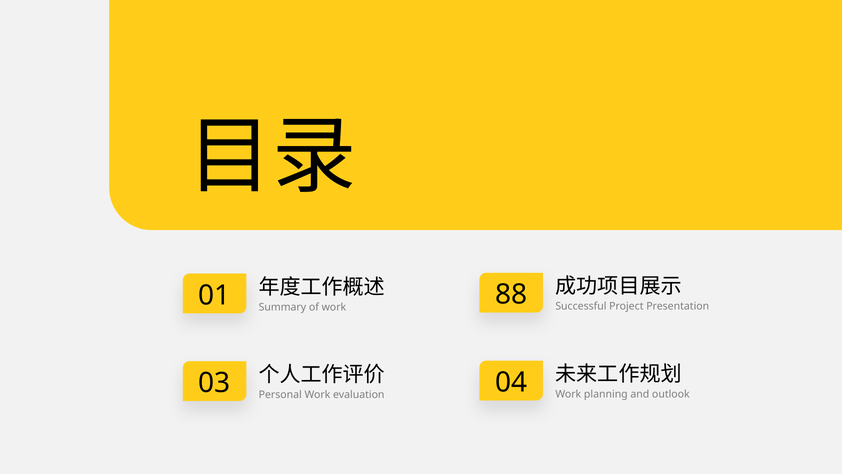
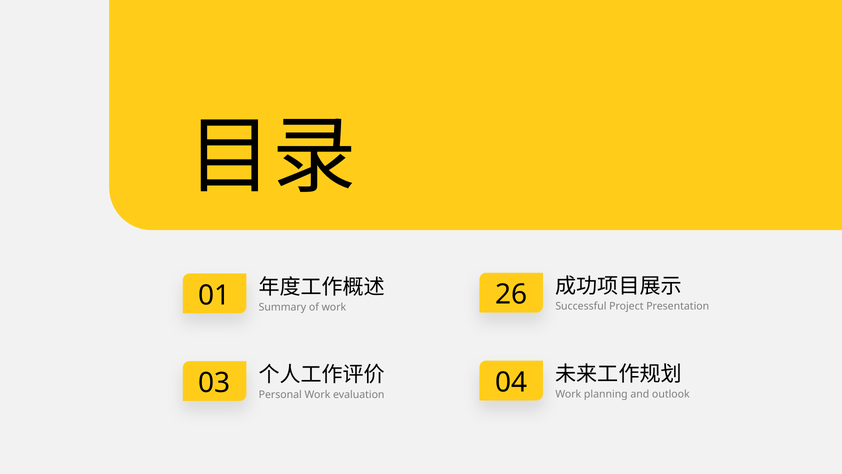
88: 88 -> 26 (511, 294)
